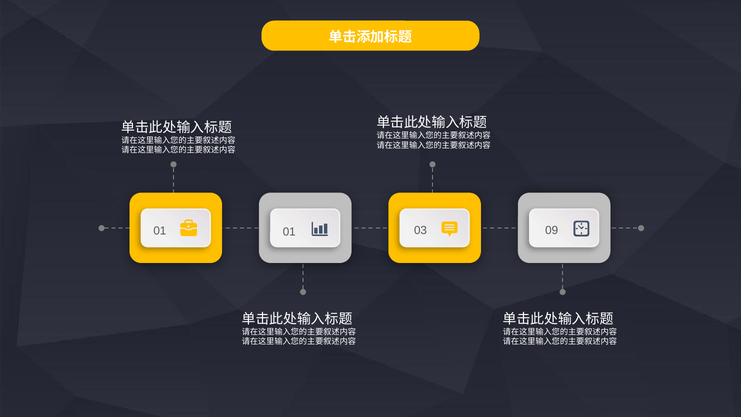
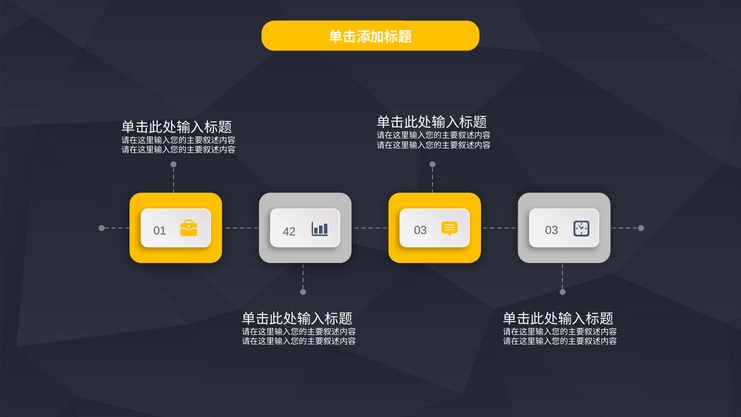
01 01: 01 -> 42 (289, 232)
03 09: 09 -> 03 (552, 230)
